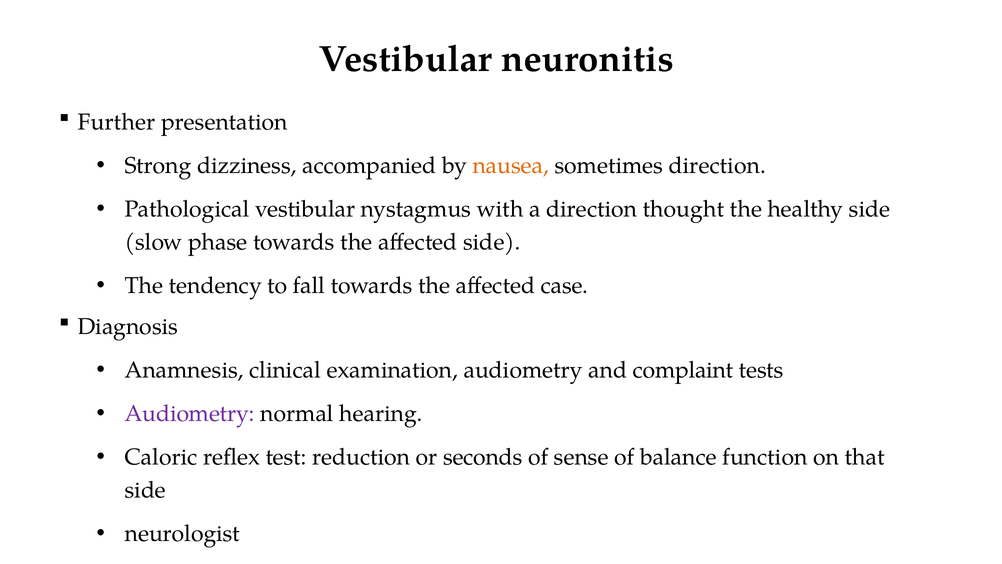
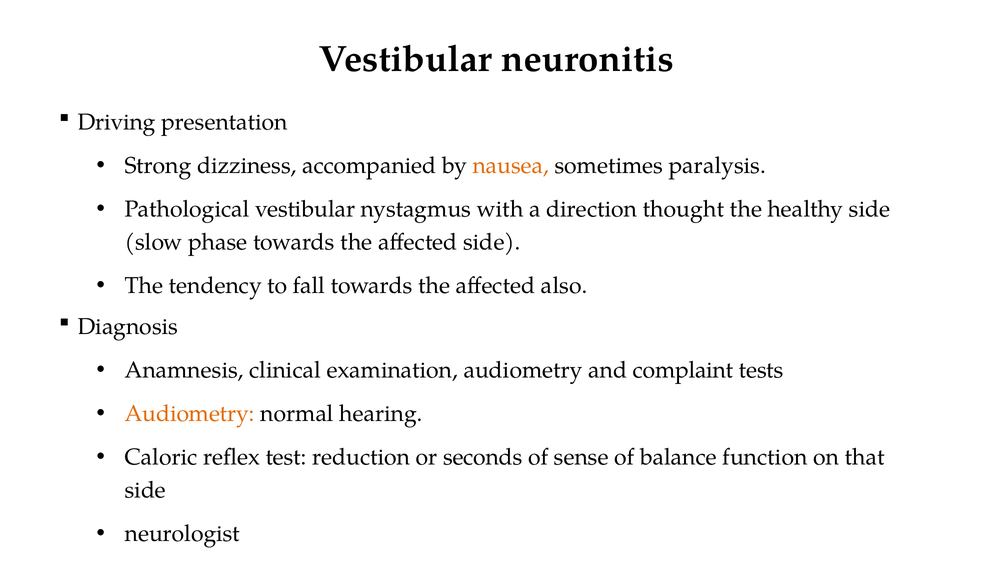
Further: Further -> Driving (117, 122)
sometimes direction: direction -> paralysis (717, 166)
case: case -> also (564, 286)
Audiometry colour: purple -> orange (190, 413)
